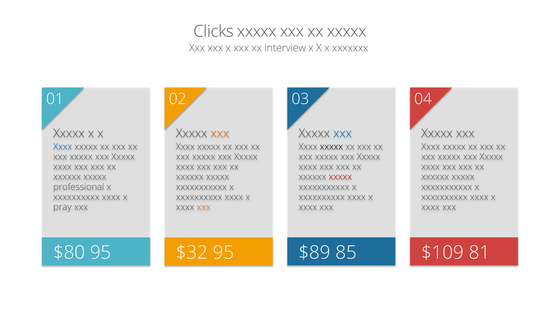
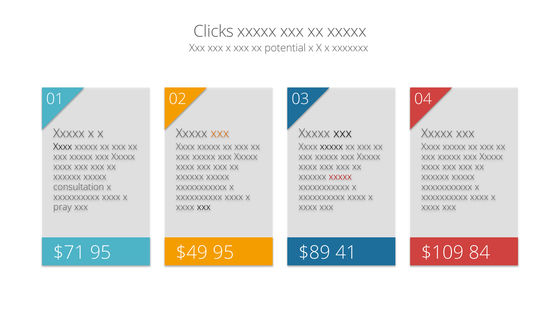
interview: interview -> potential (285, 48)
xxx colour: blue -> black (343, 133)
Xxxx colour: blue -> black (63, 147)
professional: professional -> consultation (79, 187)
xxx colour: orange -> black (204, 207)
$80: $80 -> $71 (69, 253)
$32: $32 -> $49 (192, 253)
85: 85 -> 41 (346, 253)
81: 81 -> 84 (479, 253)
